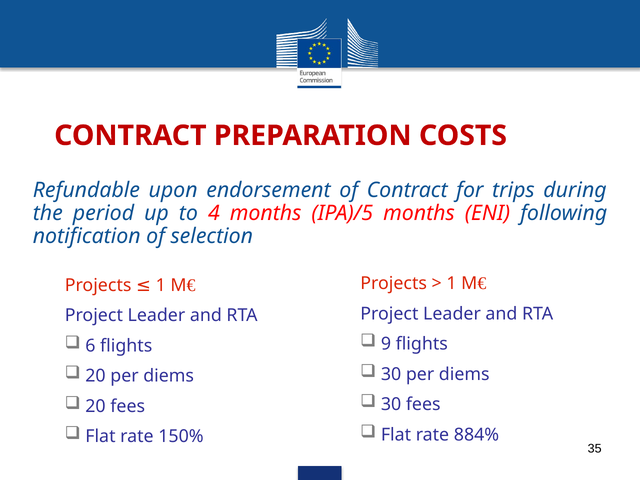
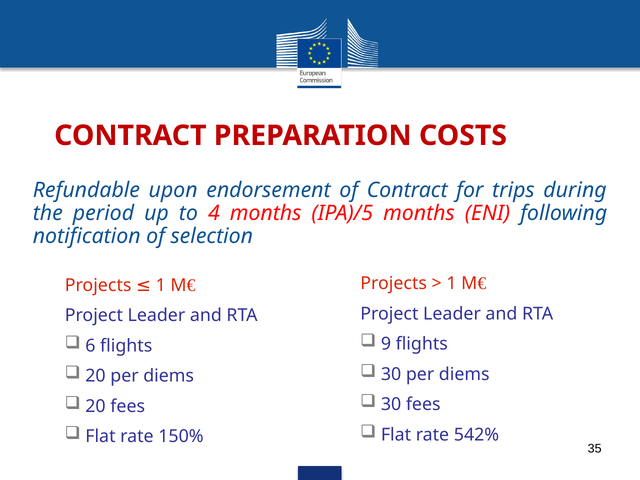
884%: 884% -> 542% (476, 435)
